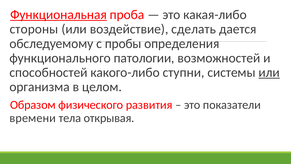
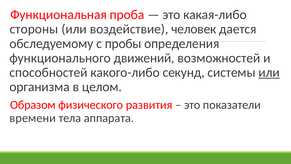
Функциональная underline: present -> none (58, 15)
сделать: сделать -> человек (194, 29)
патологии: патологии -> движений (144, 58)
ступни: ступни -> секунд (184, 72)
открывая: открывая -> аппарата (109, 118)
